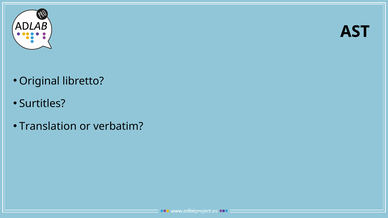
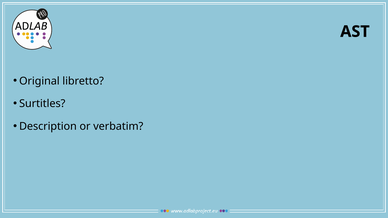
Translation: Translation -> Description (48, 126)
